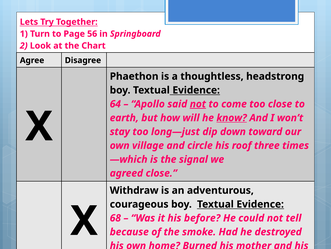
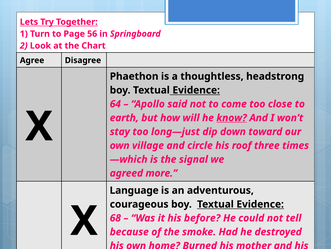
not underline: present -> none (198, 104)
agreed close: close -> more (161, 173)
Withdraw: Withdraw -> Language (134, 190)
